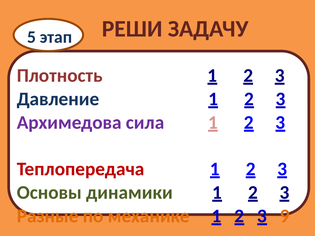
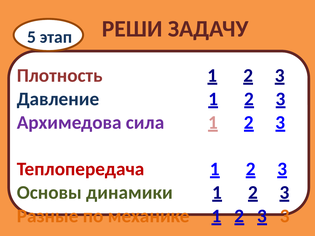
9: 9 -> 3 (285, 216)
